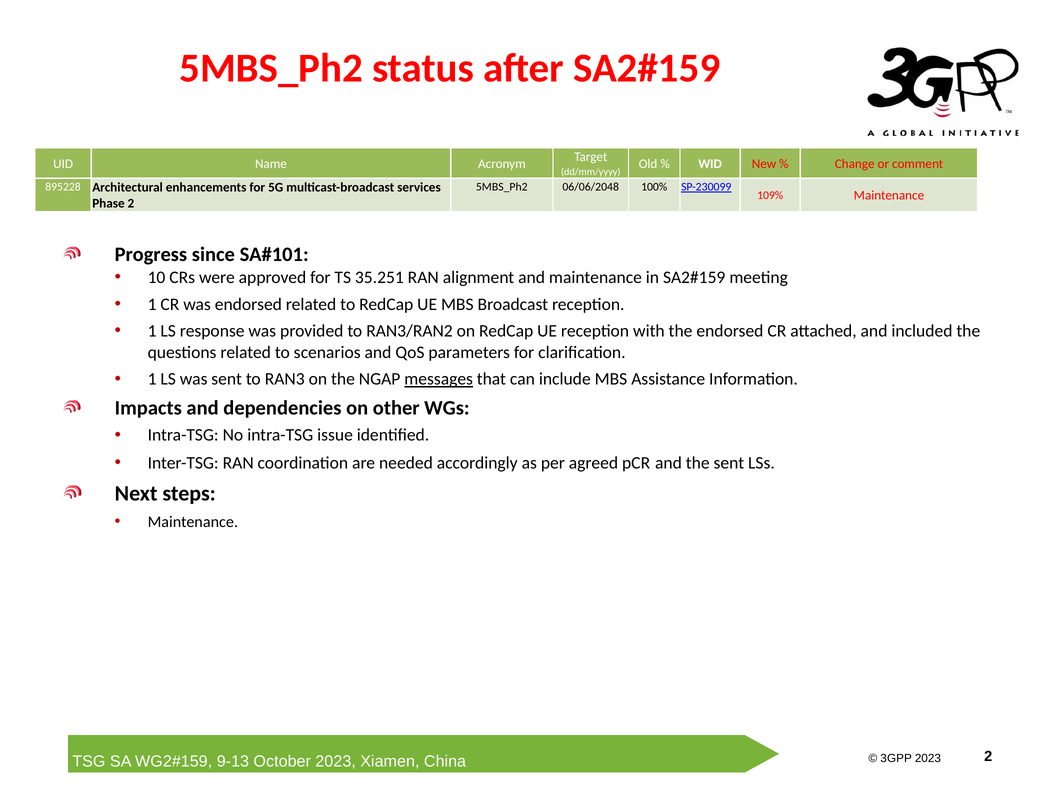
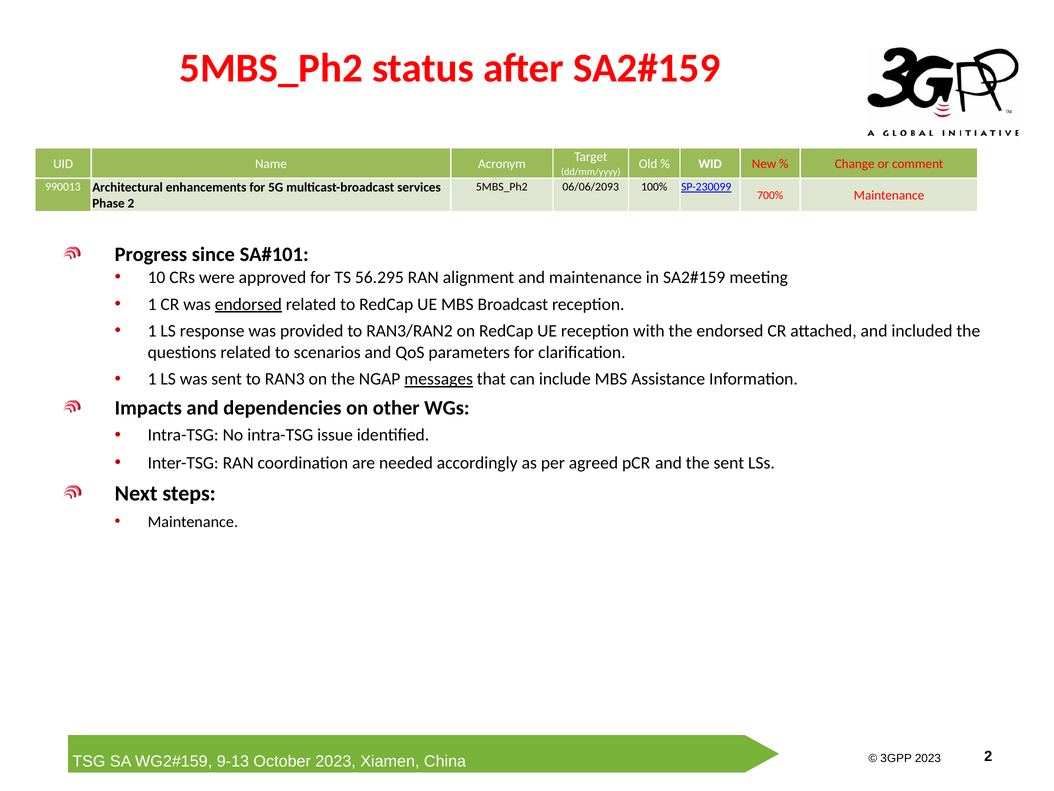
895228: 895228 -> 990013 (63, 187)
06/06/2048: 06/06/2048 -> 06/06/2093 (591, 187)
109%: 109% -> 700% (770, 195)
35.251: 35.251 -> 56.295 (379, 277)
endorsed underline: none -> present (248, 304)
